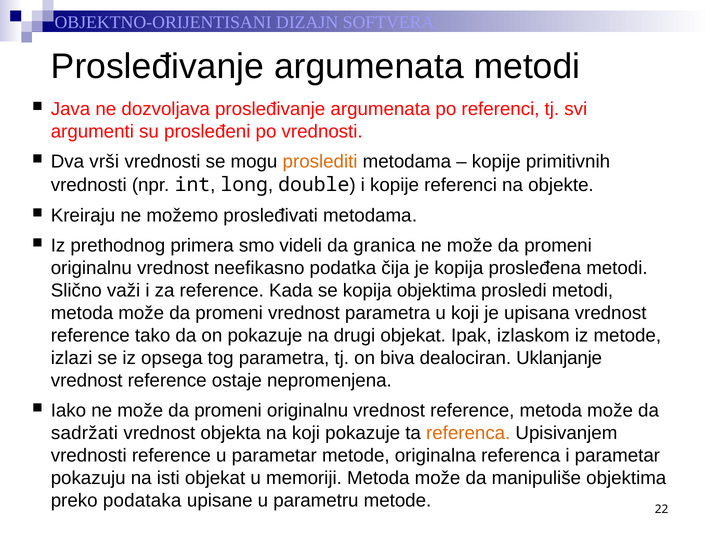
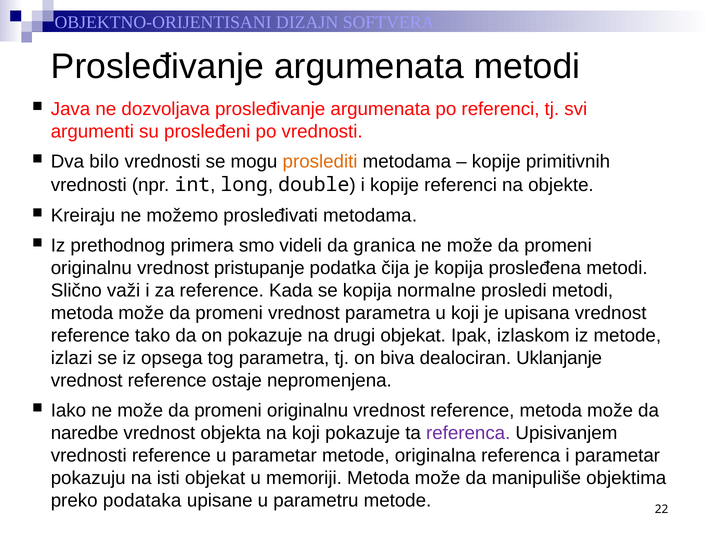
vrši: vrši -> bilo (104, 162)
neefikasno: neefikasno -> pristupanje (259, 268)
kopija objektima: objektima -> normalne (436, 291)
sadržati: sadržati -> naredbe (85, 433)
referenca colour: orange -> purple (468, 433)
